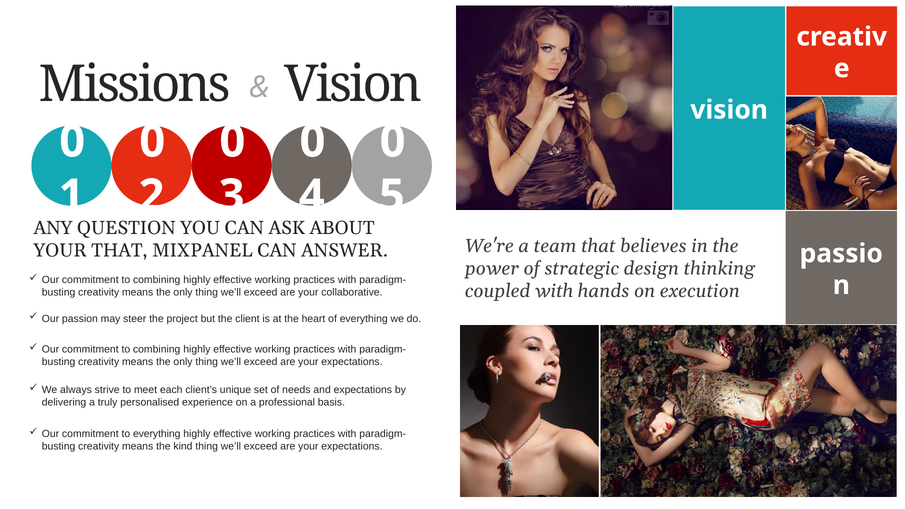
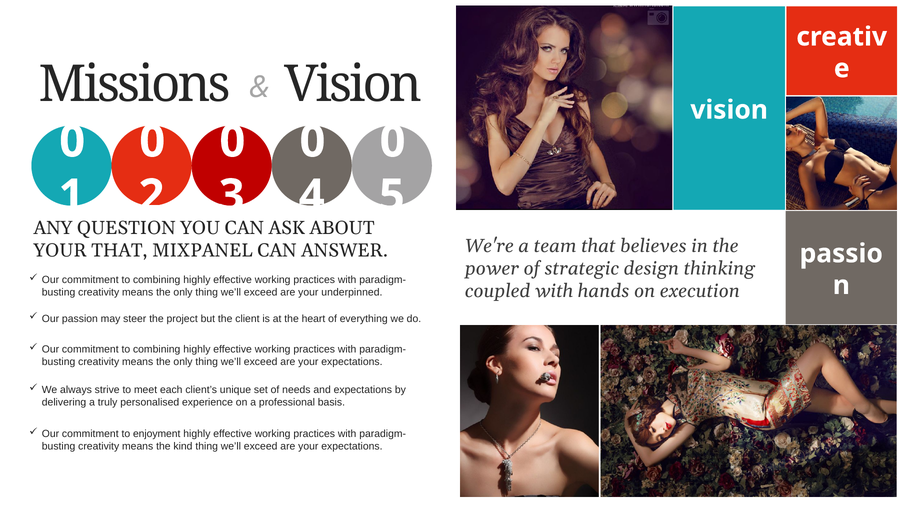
collaborative: collaborative -> underpinned (352, 293)
to everything: everything -> enjoyment (157, 434)
